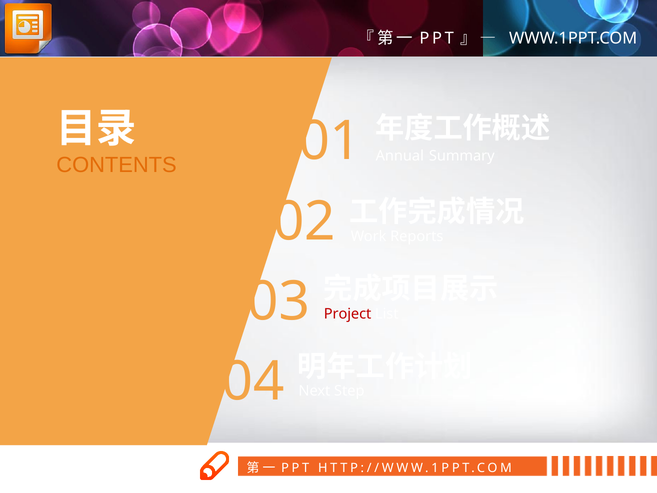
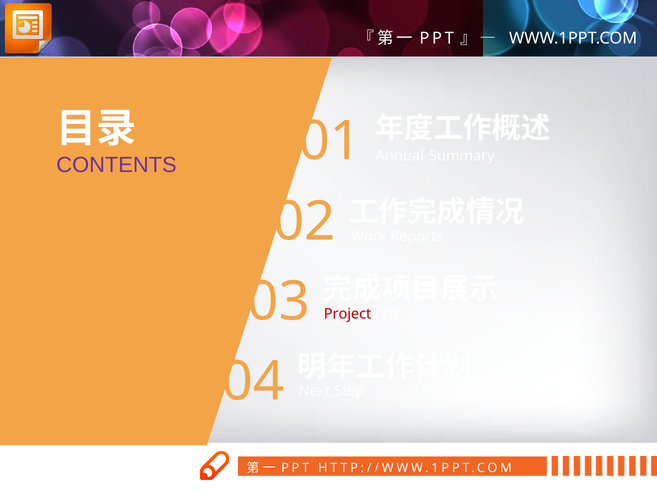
CONTENTS colour: orange -> purple (117, 165)
